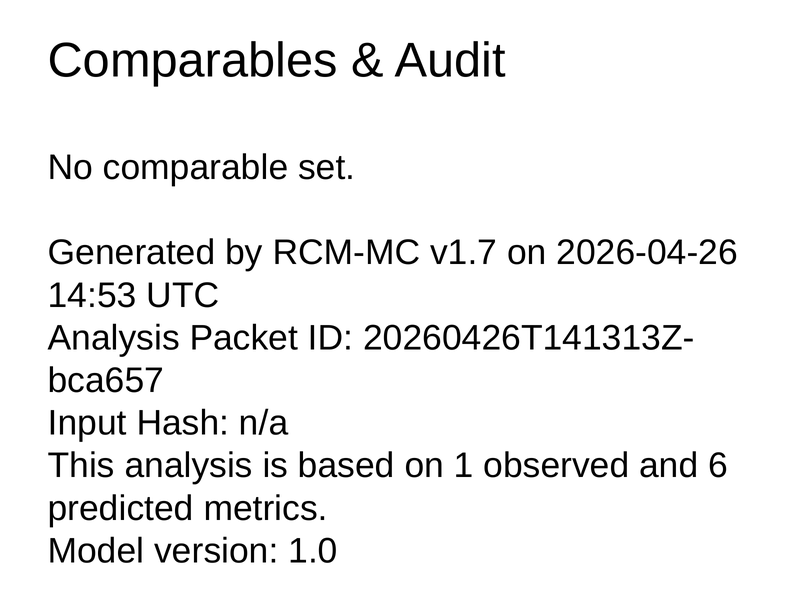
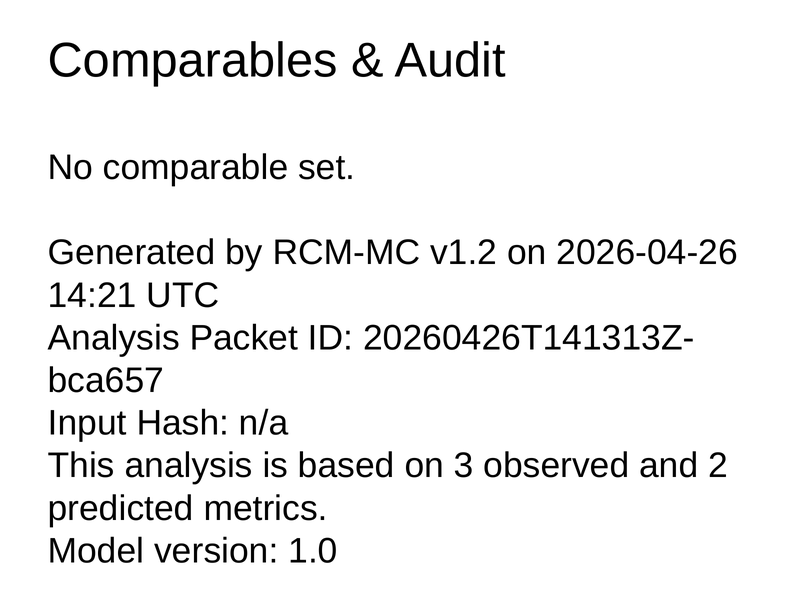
v1.7: v1.7 -> v1.2 (464, 252)
14:53: 14:53 -> 14:21 (92, 295)
1: 1 -> 3 (464, 465)
6: 6 -> 2 (718, 465)
